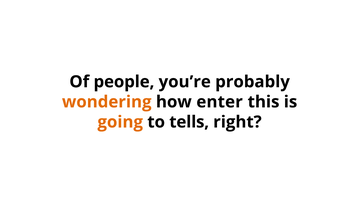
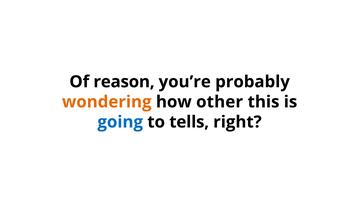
people: people -> reason (124, 82)
enter: enter -> other (220, 102)
going colour: orange -> blue (120, 122)
